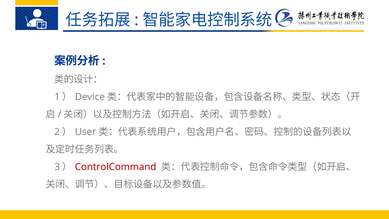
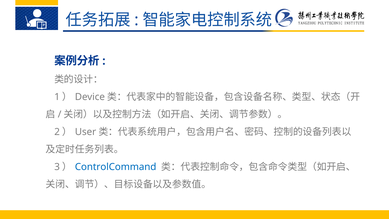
ControlCommand colour: red -> blue (116, 167)
